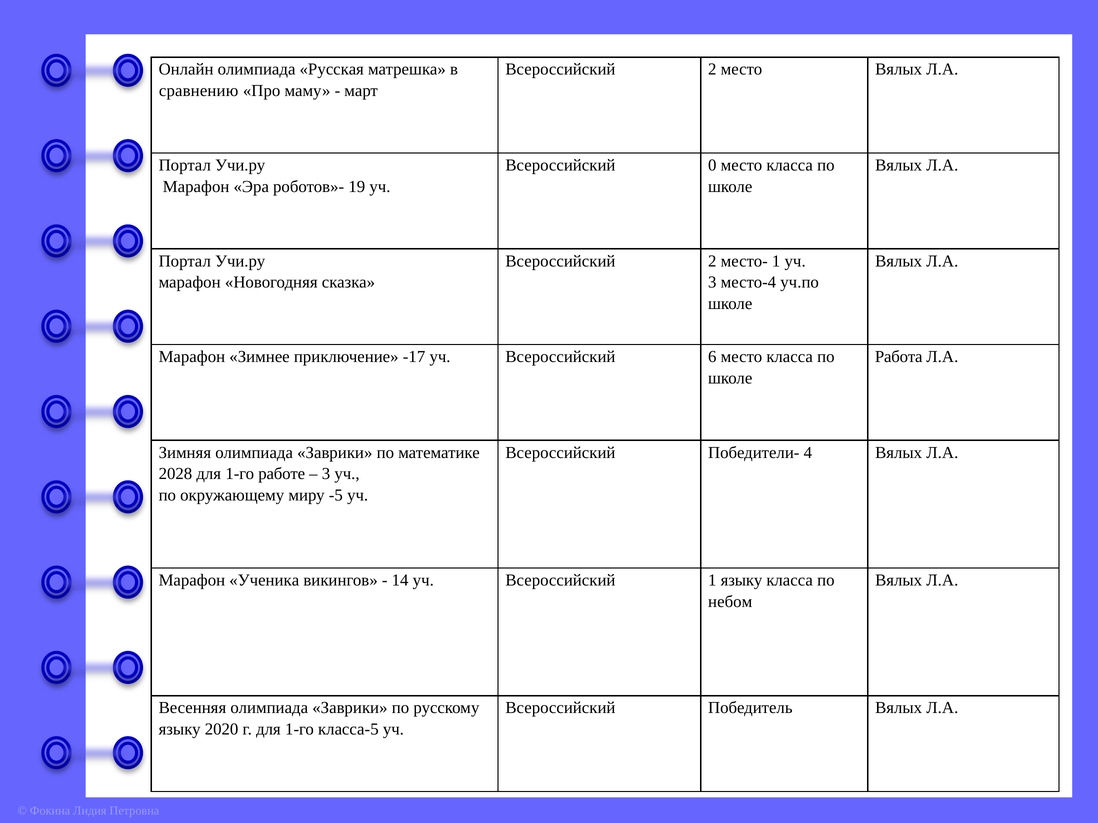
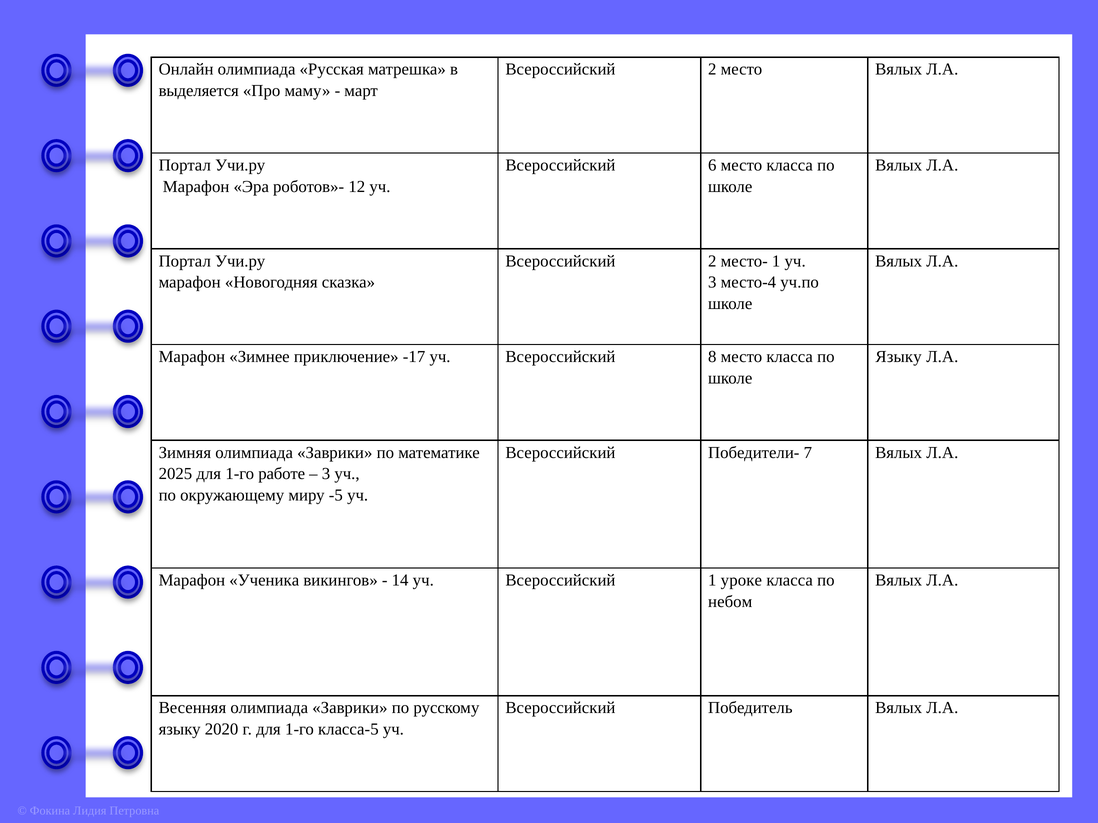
сравнению: сравнению -> выделяется (199, 91)
0: 0 -> 6 (712, 165)
19: 19 -> 12 (357, 187)
6: 6 -> 8 (712, 357)
Работа: Работа -> Языку (899, 357)
4: 4 -> 7 (808, 453)
2028: 2028 -> 2025 (175, 474)
1 языку: языку -> уроке (741, 581)
